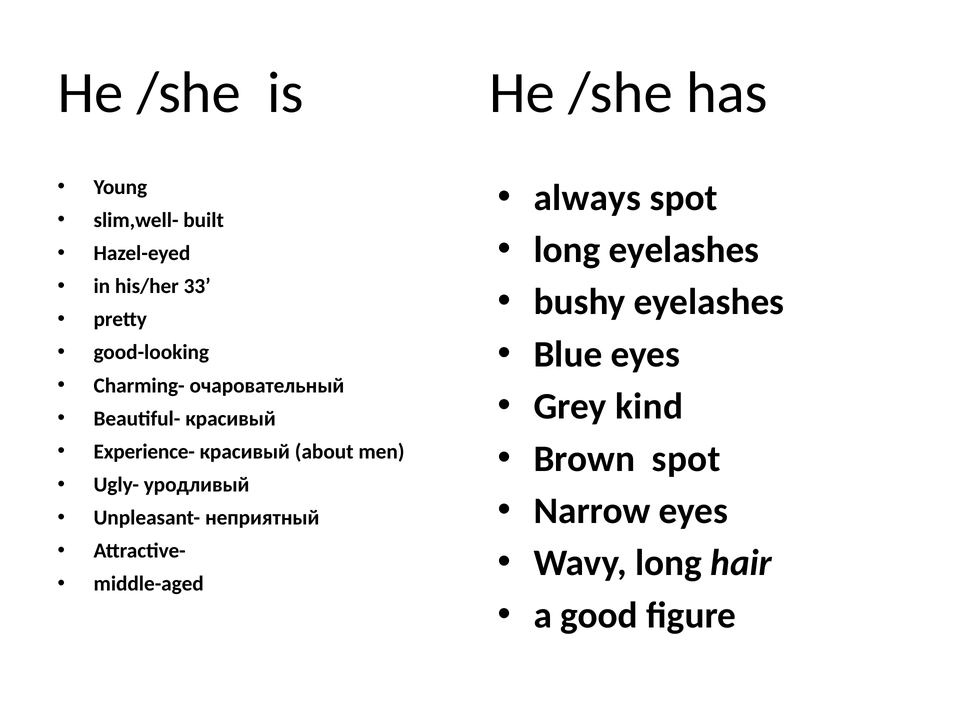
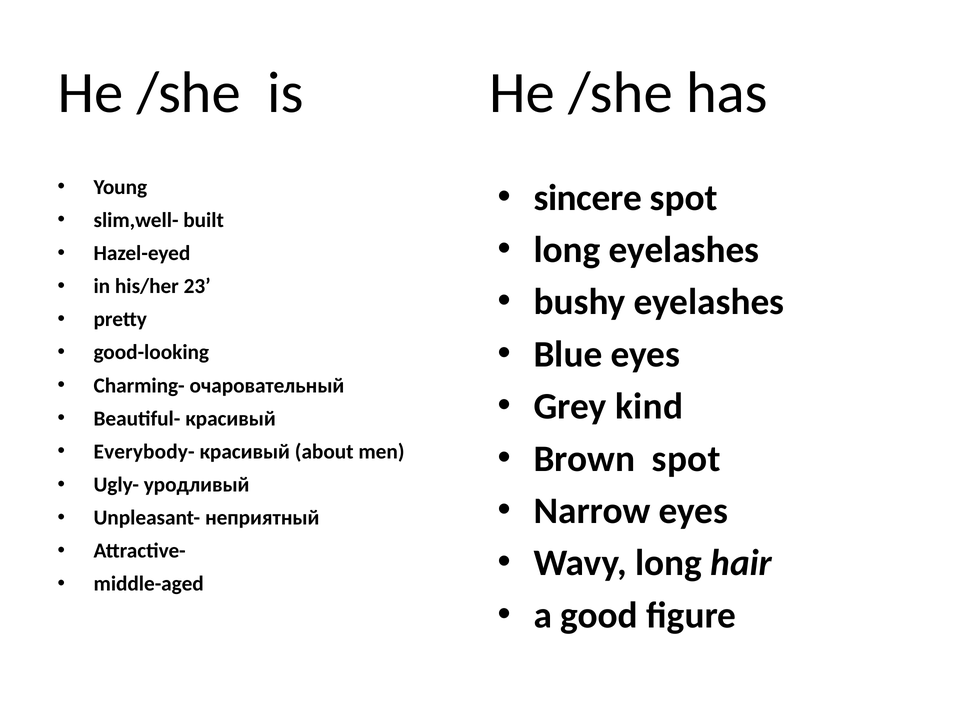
always: always -> sincere (588, 198)
33: 33 -> 23 (197, 286)
Experience-: Experience- -> Everybody- (144, 452)
